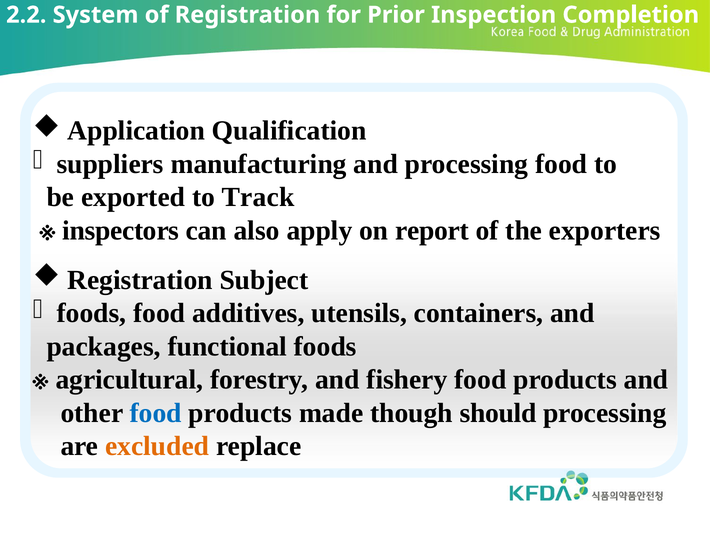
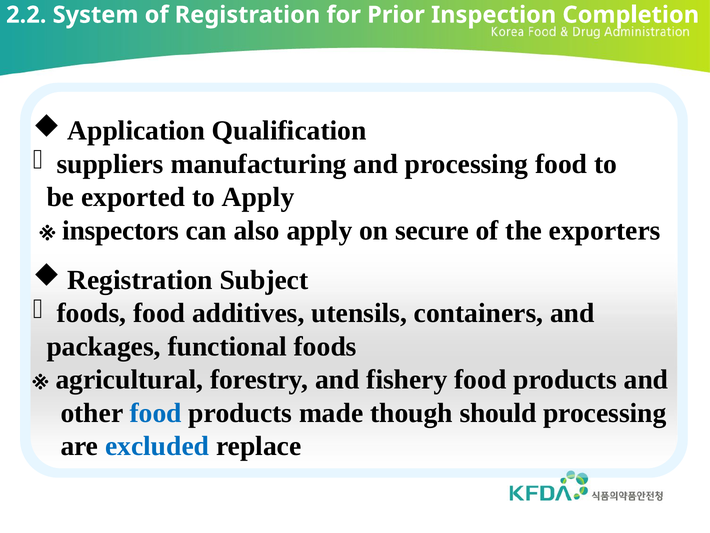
to Track: Track -> Apply (258, 197)
report: report -> secure (432, 230)
excluded colour: orange -> blue (157, 446)
